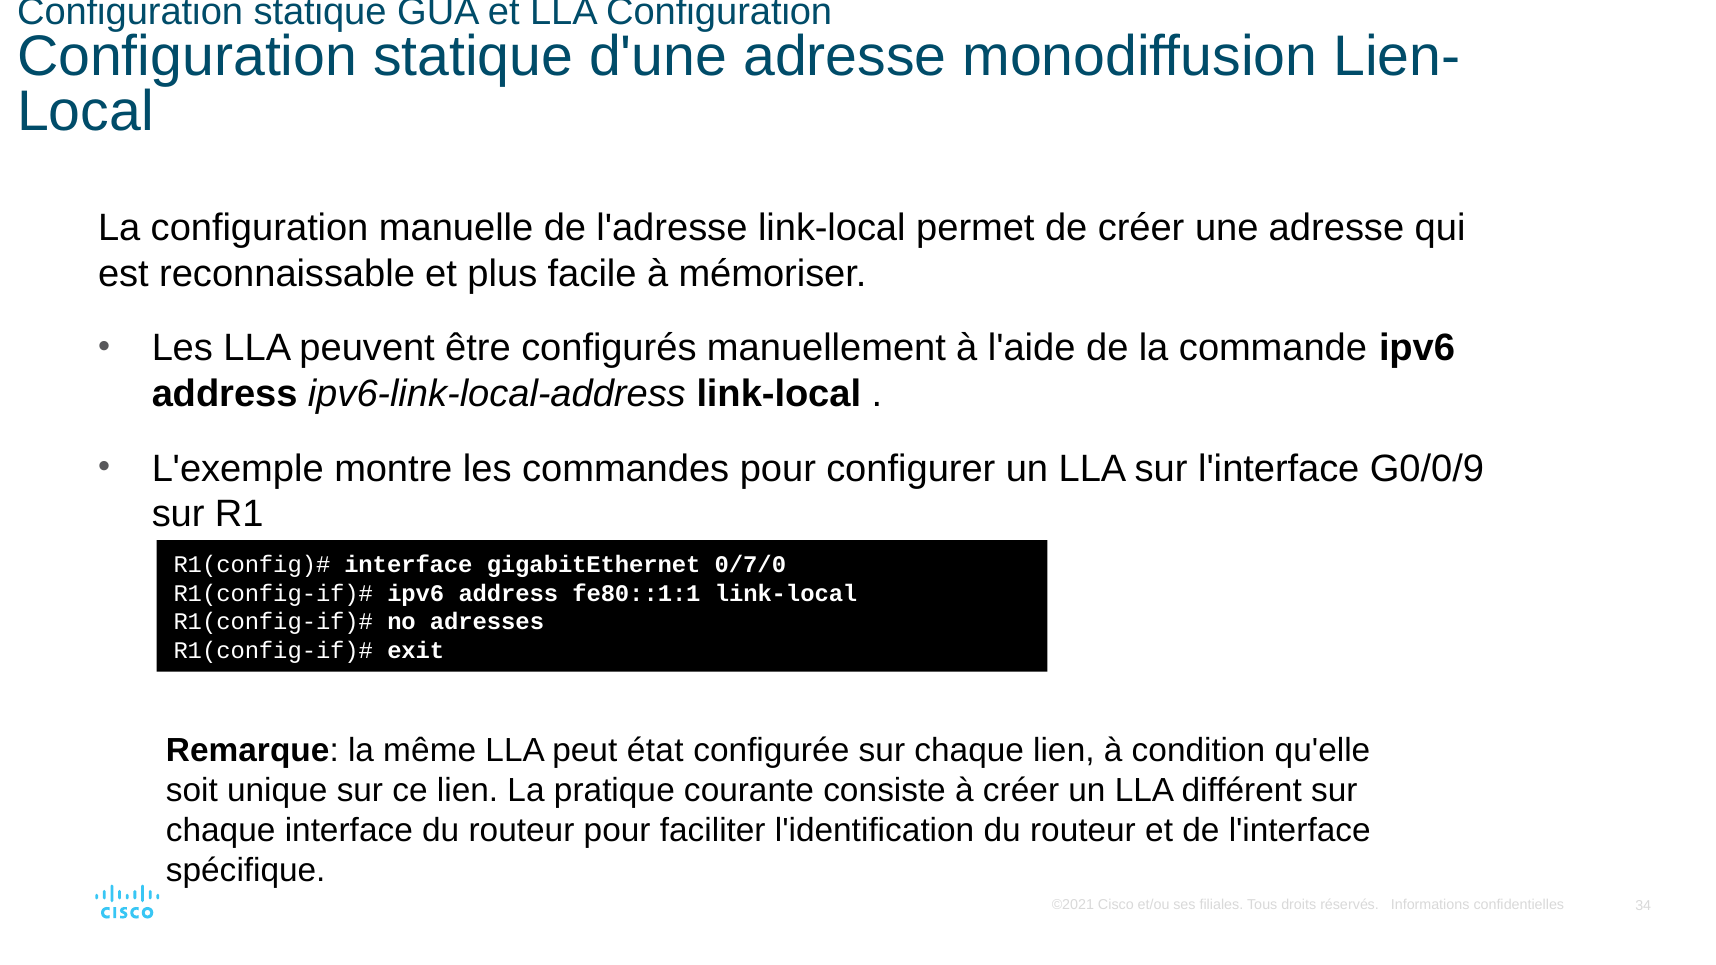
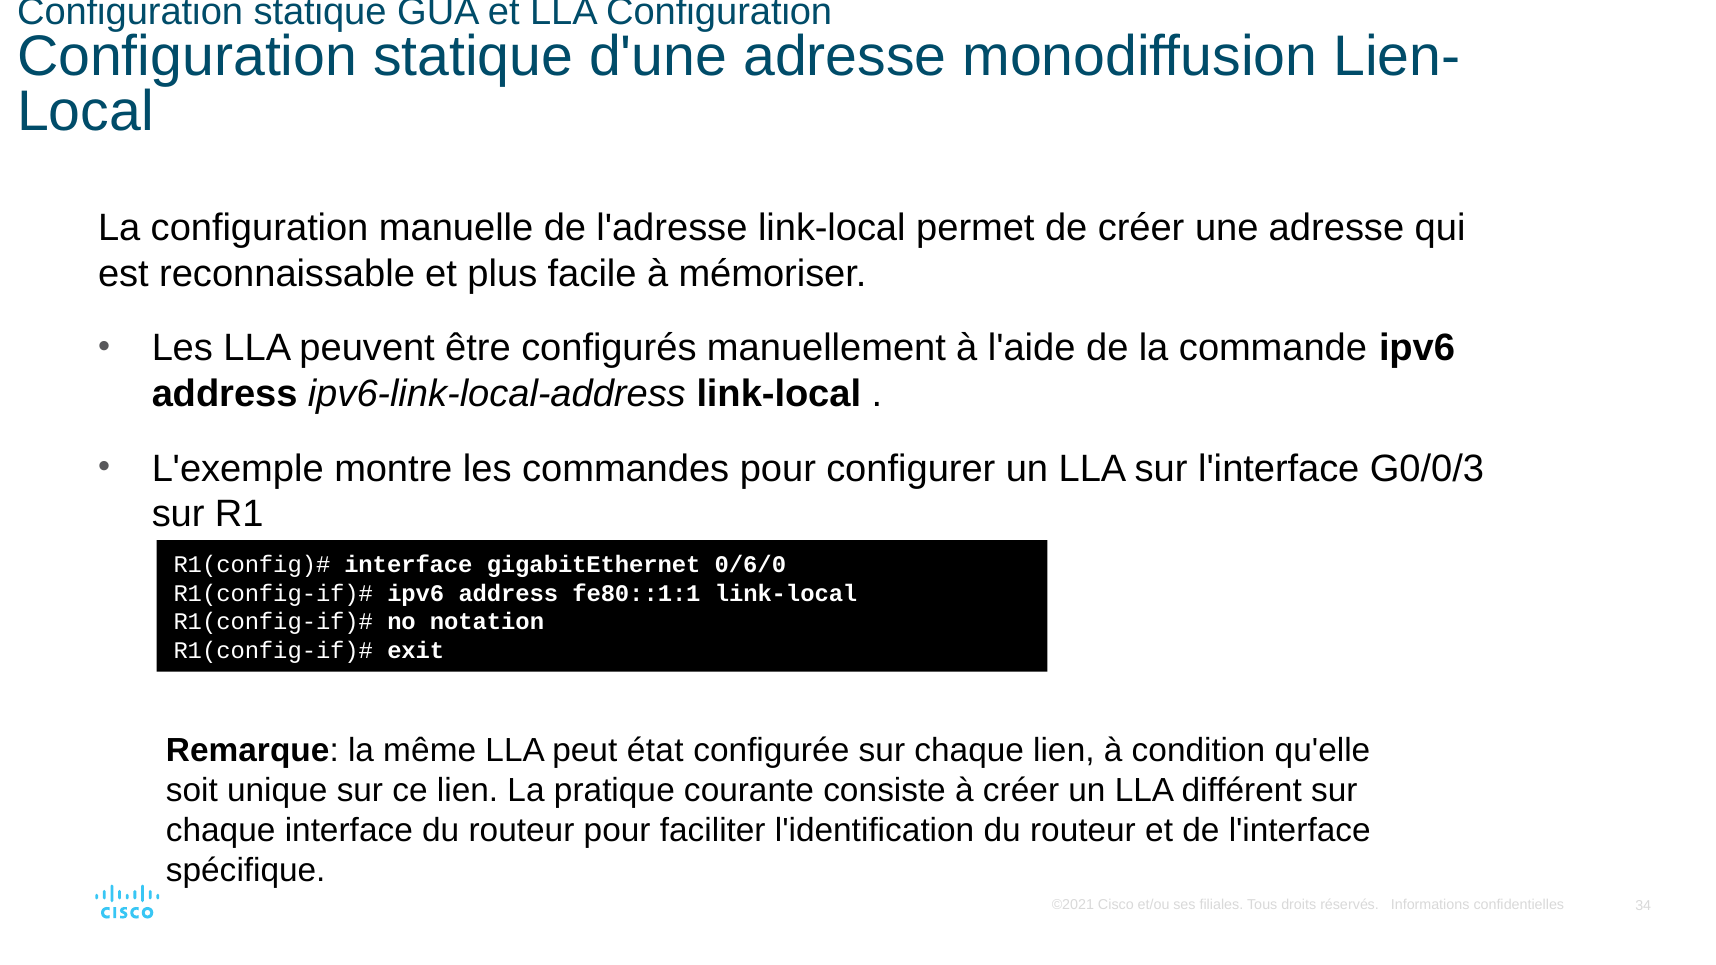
G0/0/9: G0/0/9 -> G0/0/3 (1427, 469)
0/7/0: 0/7/0 -> 0/6/0 (750, 565)
adresses: adresses -> notation (487, 622)
